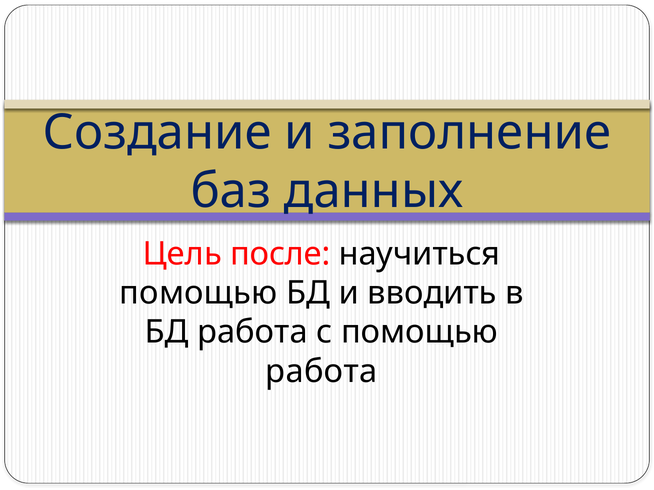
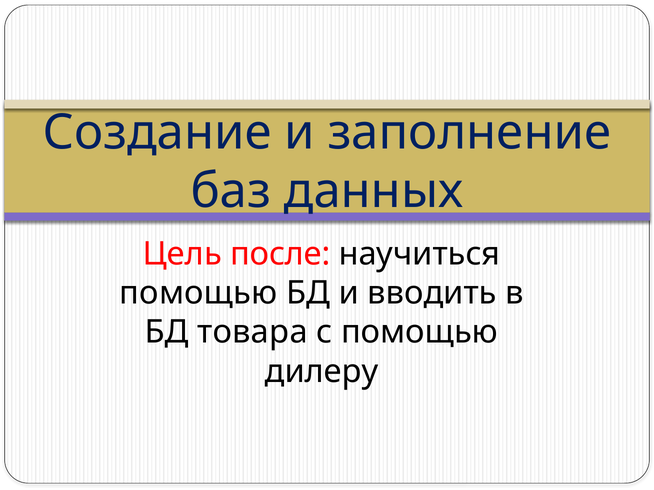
БД работа: работа -> товара (252, 333)
работа: работа -> дилеру (322, 372)
